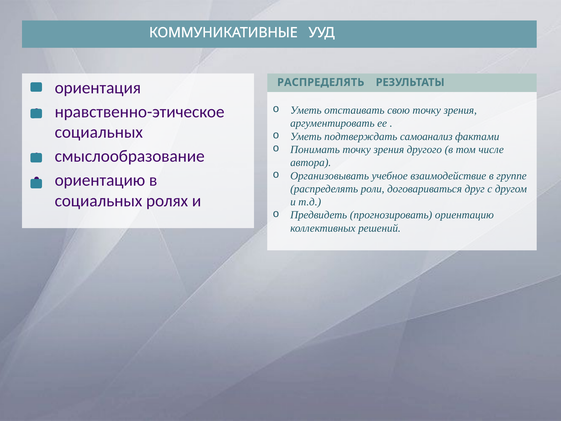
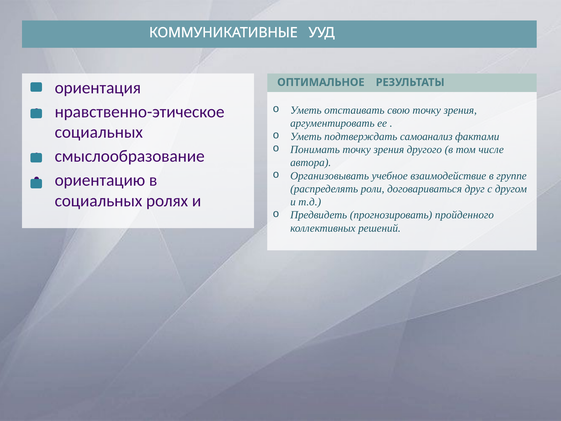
РАСПРЕДЕЛЯТЬ: РАСПРЕДЕЛЯТЬ -> ОПТИМАЛЬНОЕ (321, 82)
прогнозировать ориентацию: ориентацию -> пройденного (464, 215)
